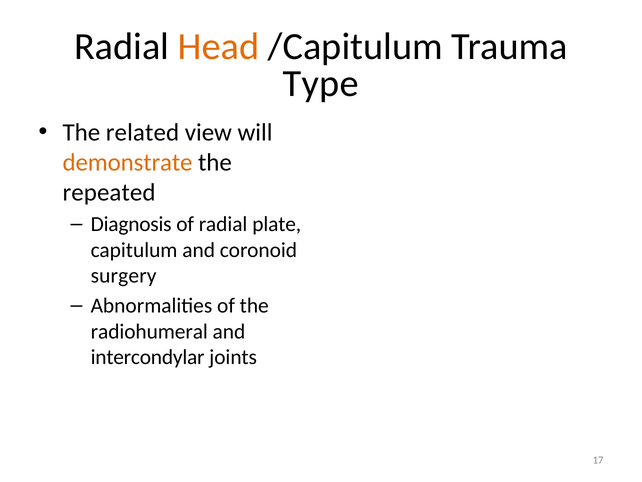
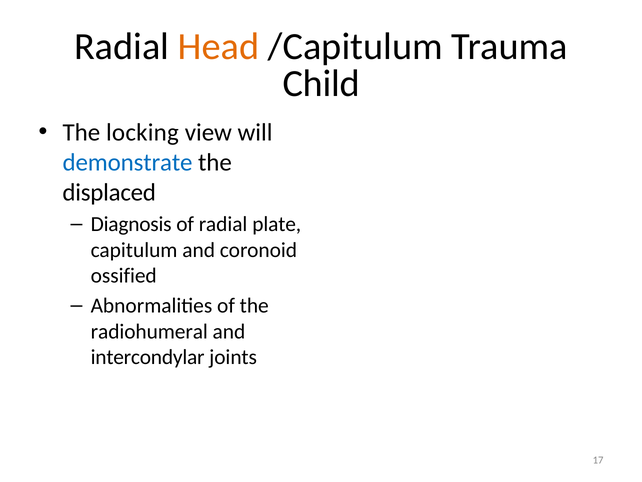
Type: Type -> Child (321, 84)
related: related -> locking (142, 132)
demonstrate colour: orange -> blue (128, 162)
repeated: repeated -> displaced (109, 192)
surgery: surgery -> ossified (124, 275)
